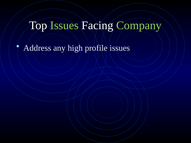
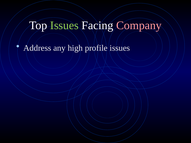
Company colour: light green -> pink (139, 25)
